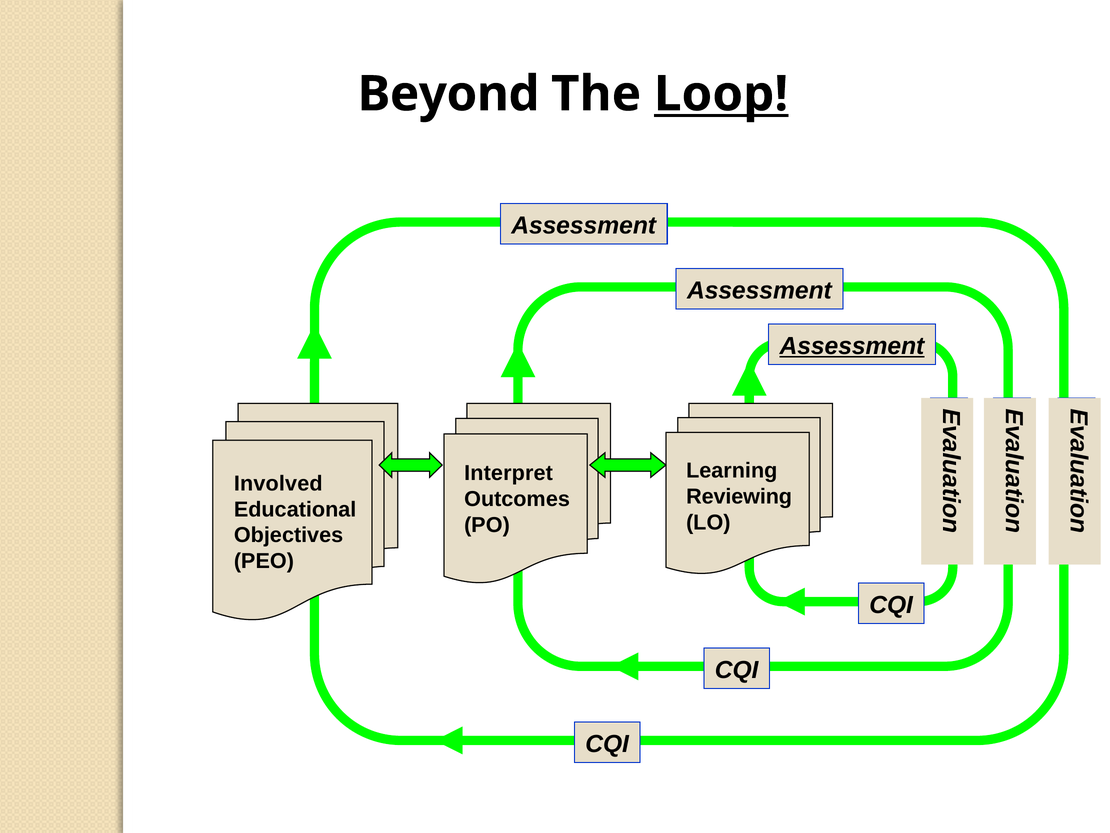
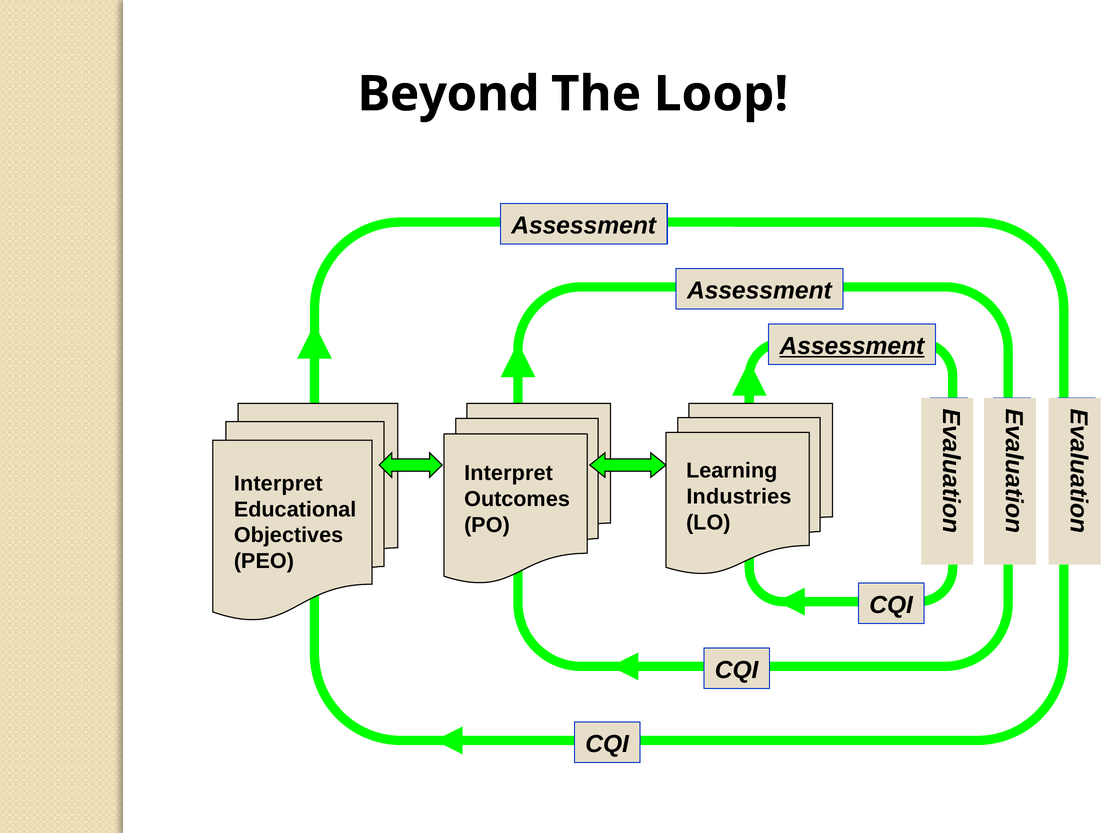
Loop underline: present -> none (721, 94)
Involved: Involved -> Interpret (278, 483)
Reviewing: Reviewing -> Industries (739, 496)
